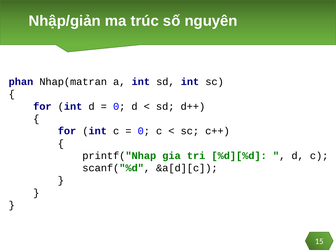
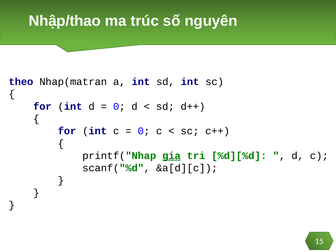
Nhập/giản: Nhập/giản -> Nhập/thao (65, 21)
phan: phan -> theo (21, 82)
gia underline: none -> present (172, 156)
